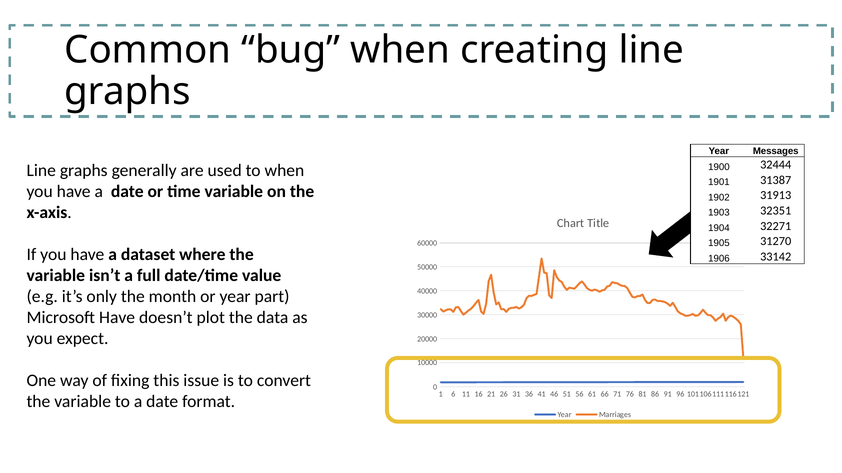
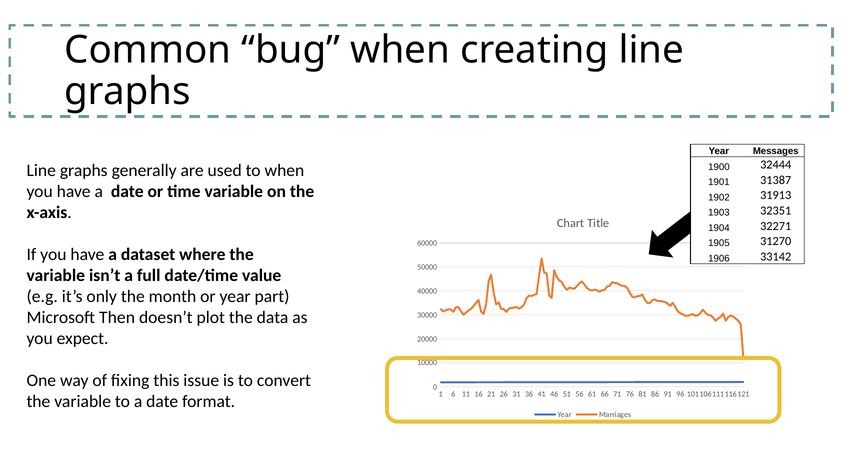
Microsoft Have: Have -> Then (117, 318)
